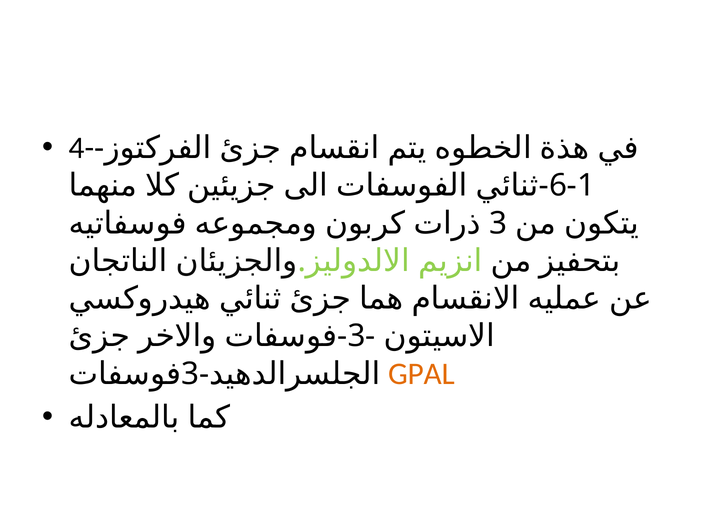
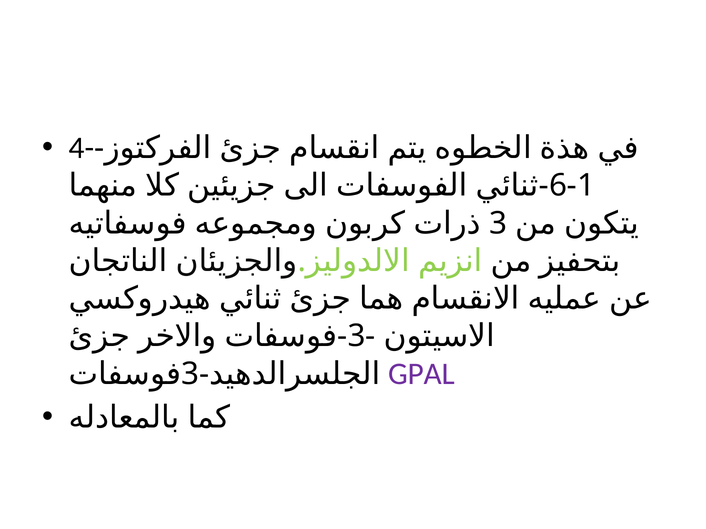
GPAL colour: orange -> purple (422, 374)
